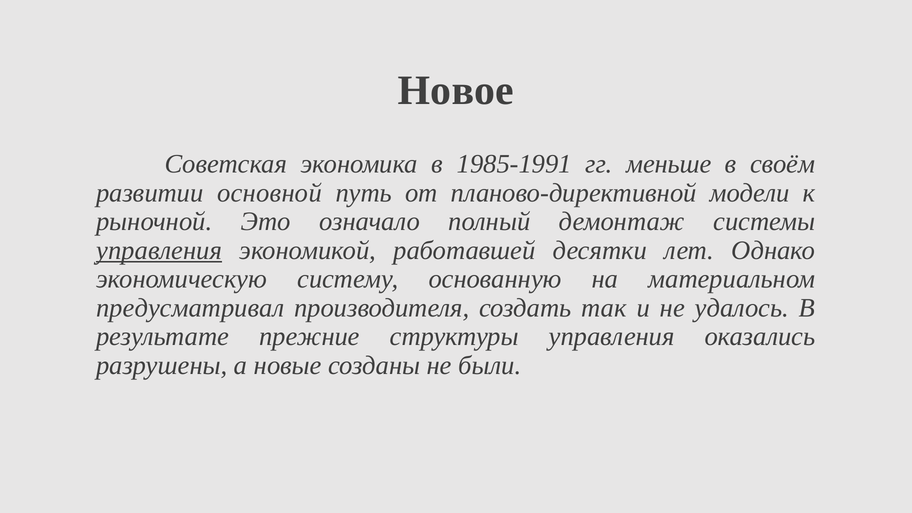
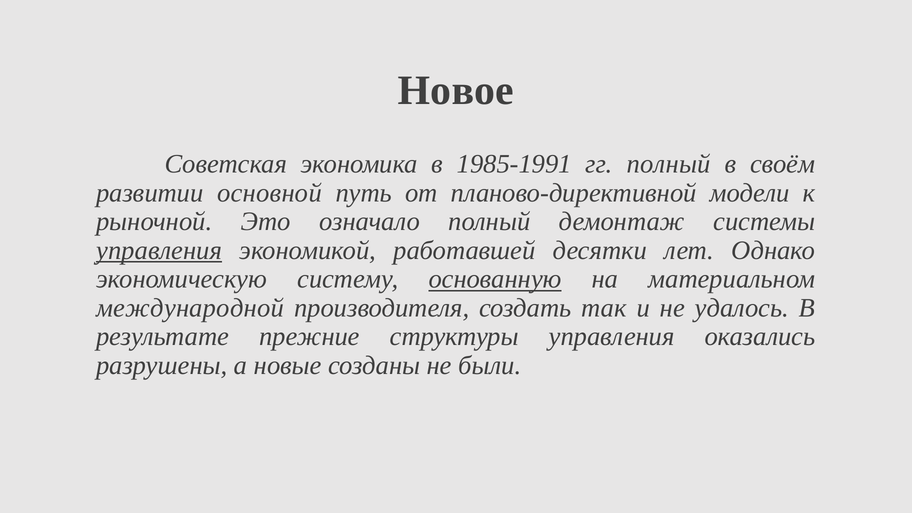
гг меньше: меньше -> полный (669, 164)
основанную underline: none -> present (495, 279)
предусматривал: предусматривал -> международной (190, 308)
